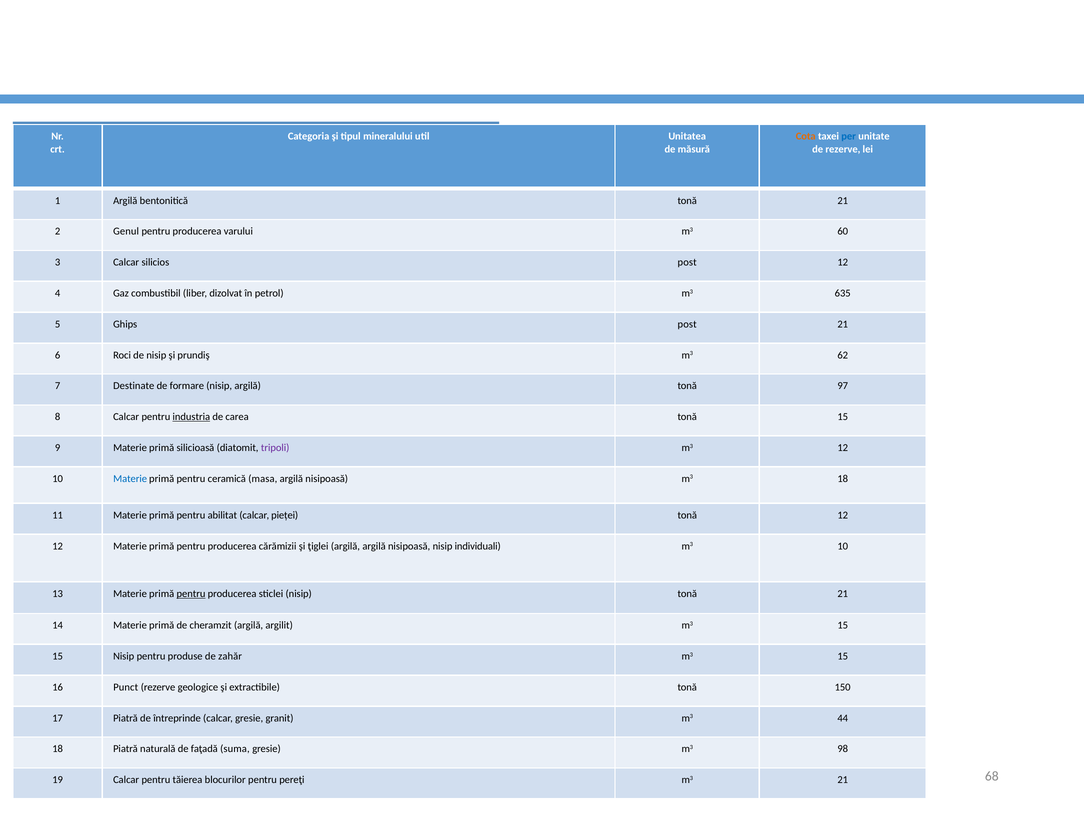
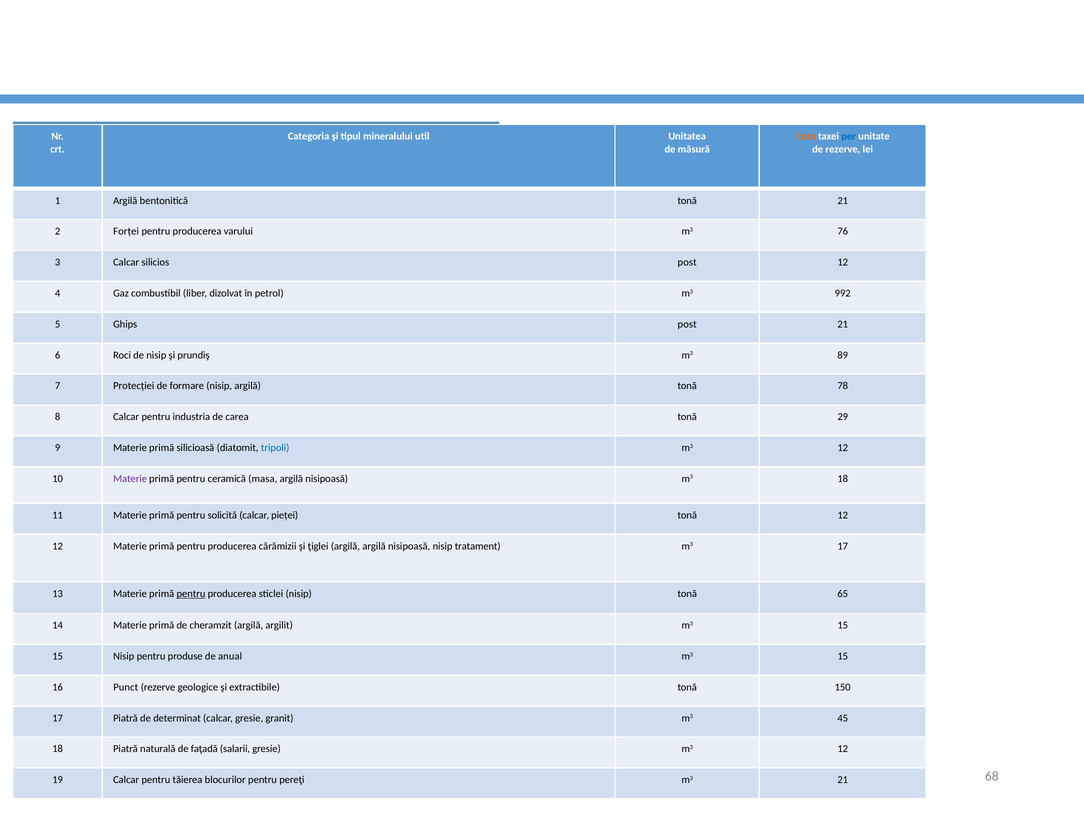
Genul: Genul -> Forţei (126, 231)
60: 60 -> 76 (843, 231)
635: 635 -> 992 (843, 293)
62: 62 -> 89 (843, 355)
Destinate: Destinate -> Protecţiei (134, 386)
97: 97 -> 78 (843, 386)
industria underline: present -> none (191, 417)
tonă 15: 15 -> 29 (843, 417)
tripoli colour: purple -> blue (275, 448)
Materie colour: blue -> purple (130, 479)
abilitat: abilitat -> solicită (222, 515)
individuali: individuali -> tratament (478, 546)
m3 10: 10 -> 17 (843, 546)
nisip tonă 21: 21 -> 65 (843, 594)
zahăr: zahăr -> anual (230, 656)
întreprinde: întreprinde -> determinat (177, 718)
44: 44 -> 45 (843, 718)
suma: suma -> salarii (235, 749)
gresie m3 98: 98 -> 12 (843, 749)
